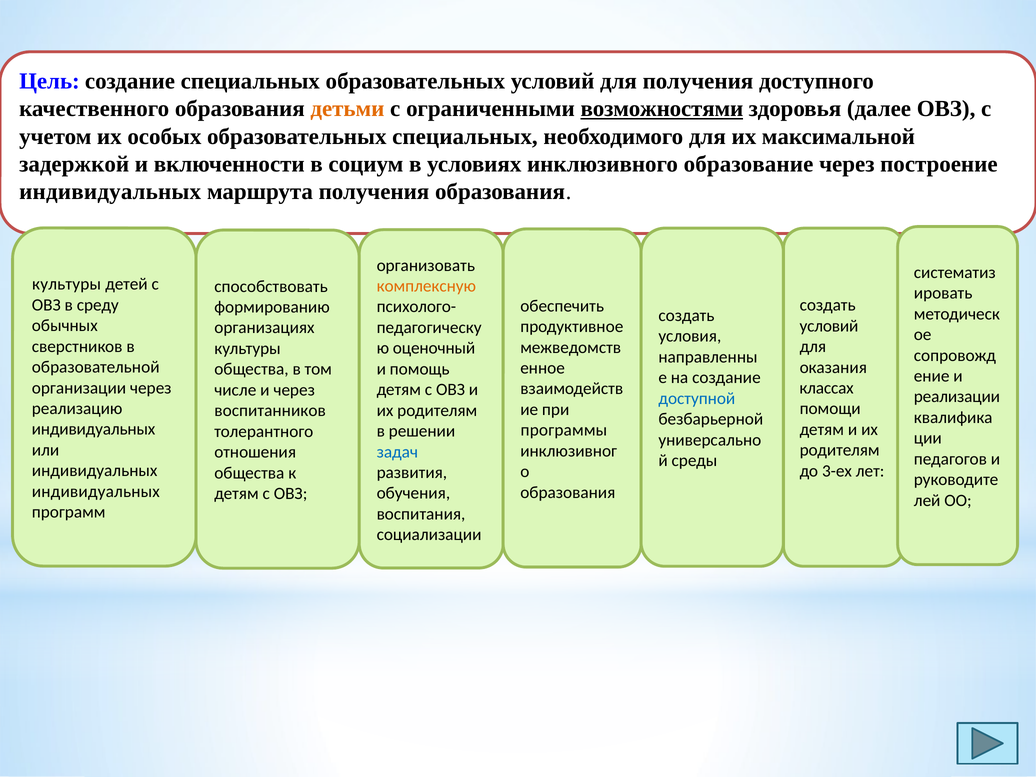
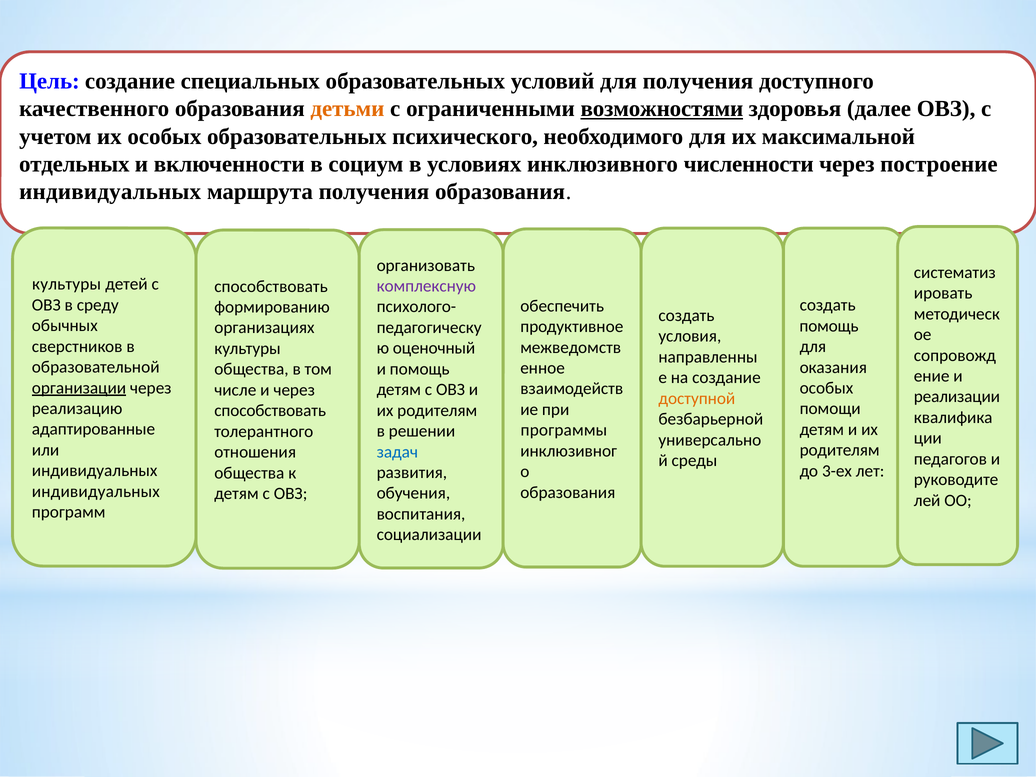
образовательных специальных: специальных -> психического (465, 136)
задержкой: задержкой -> отдельных (74, 164)
образование: образование -> численности (749, 164)
комплексную colour: orange -> purple (426, 286)
условий: условий -> помощь (829, 326)
организации underline: none -> present (79, 388)
классах: классах -> особых (826, 388)
доступной colour: blue -> orange (697, 398)
воспитанников: воспитанников -> способствовать (270, 411)
индивидуальных: индивидуальных -> адаптированные (93, 429)
